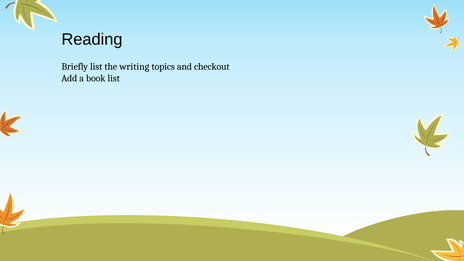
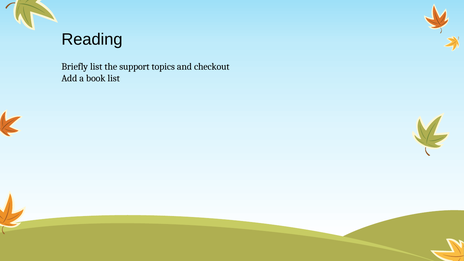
writing: writing -> support (134, 67)
